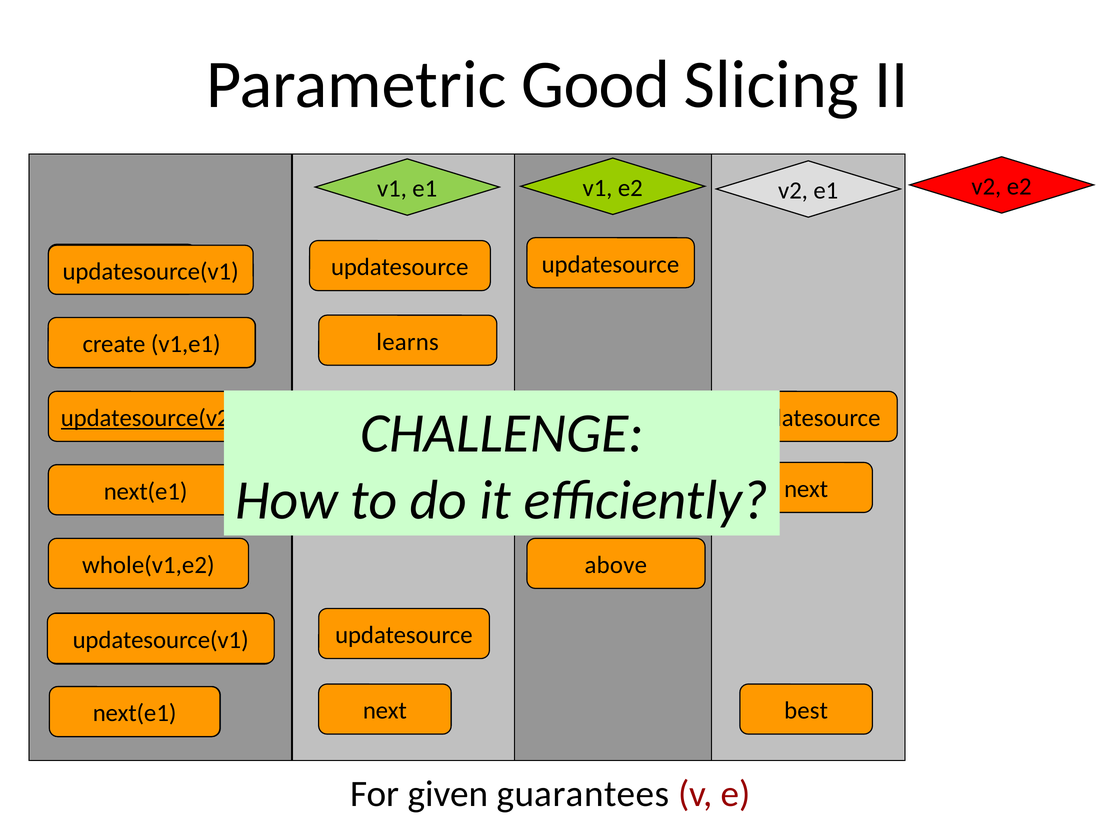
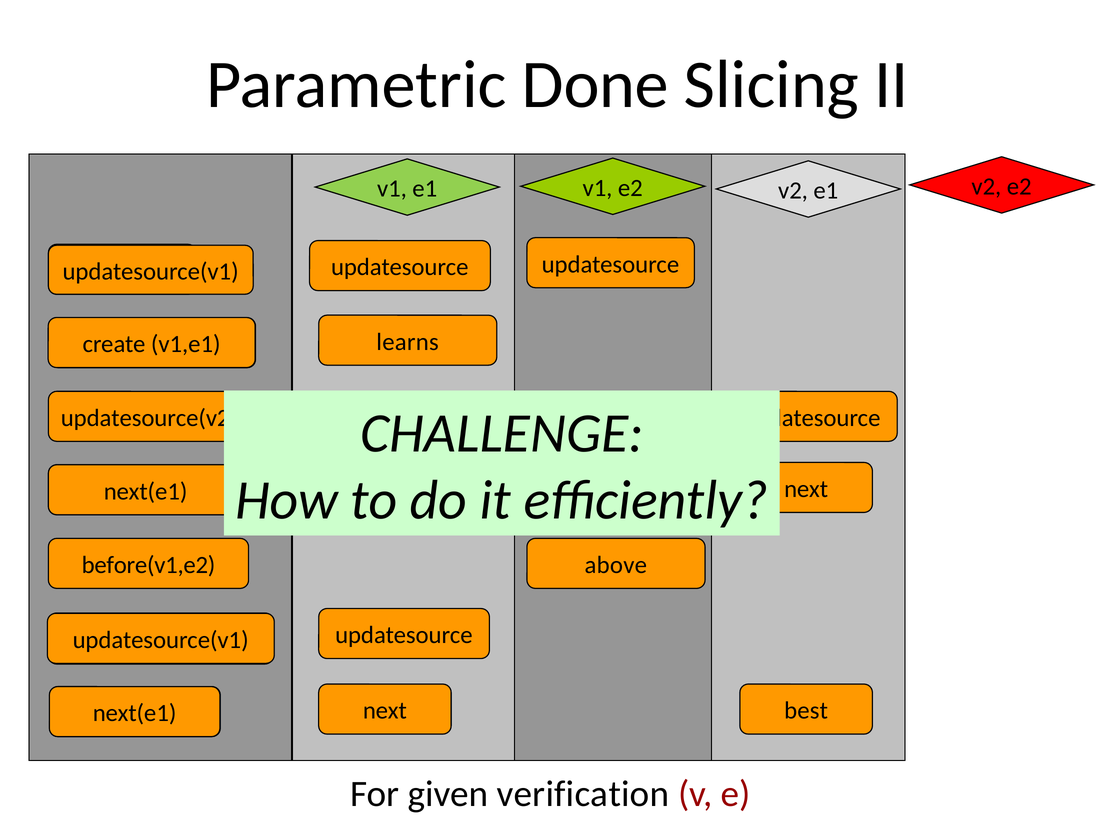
Good: Good -> Done (595, 85)
updatesource(v2 underline: present -> none (149, 418)
whole(v1,e2: whole(v1,e2 -> before(v1,e2 (148, 565)
guarantees: guarantees -> verification (583, 794)
